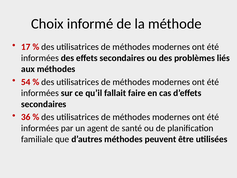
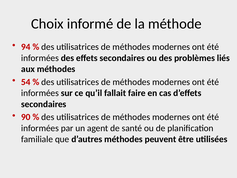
17: 17 -> 94 (26, 47)
36: 36 -> 90 (26, 117)
